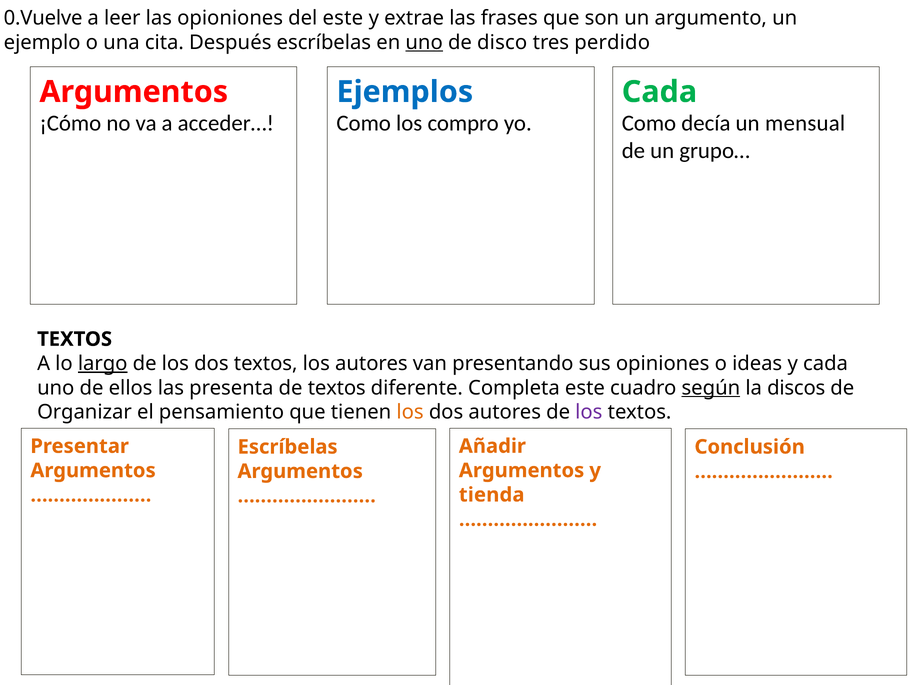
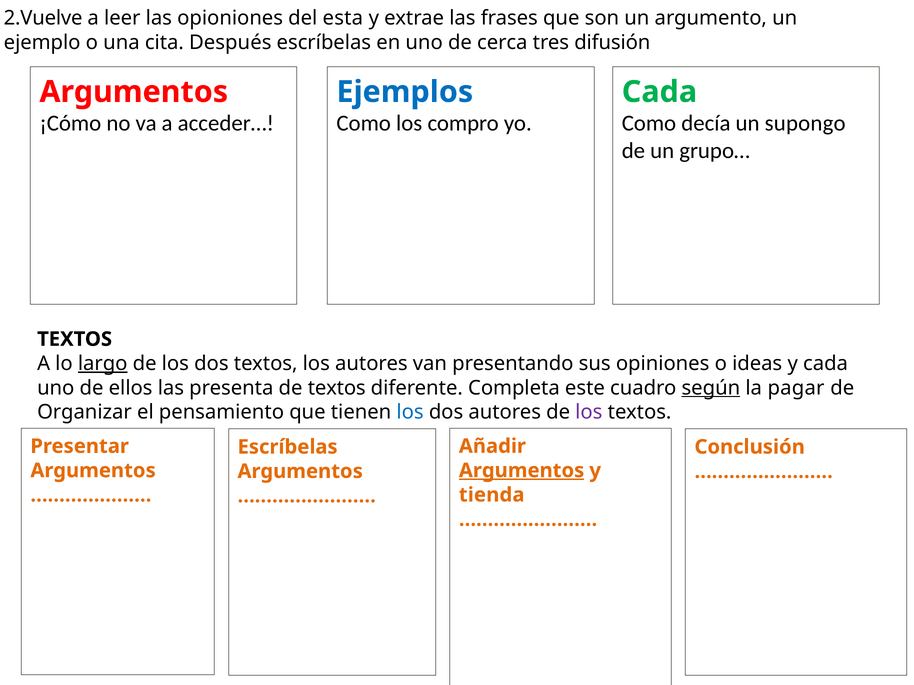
0.Vuelve: 0.Vuelve -> 2.Vuelve (43, 18)
del este: este -> esta (343, 18)
uno underline: present -> none (424, 42)
disco: disco -> cerca (502, 42)
perdido: perdido -> difusión (612, 42)
mensual: mensual -> supongo (805, 123)
discos: discos -> pagar (796, 388)
los colour: orange -> blue (410, 412)
Argumentos underline: none -> present (522, 471)
